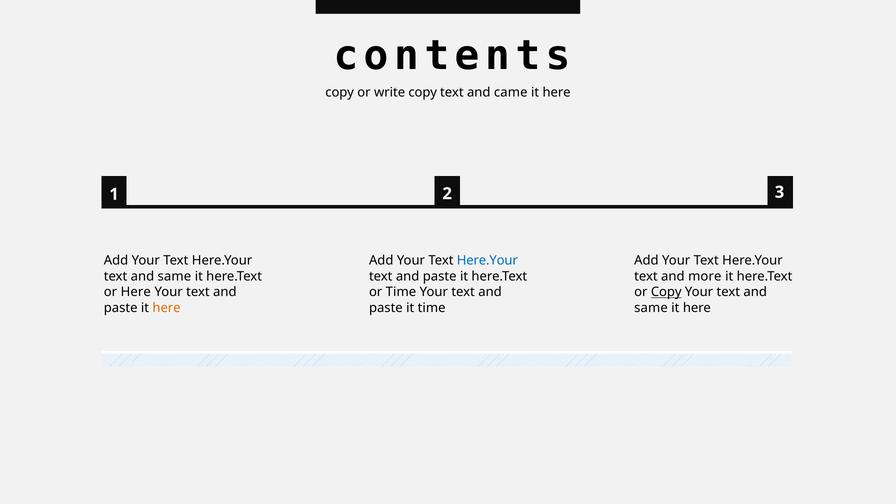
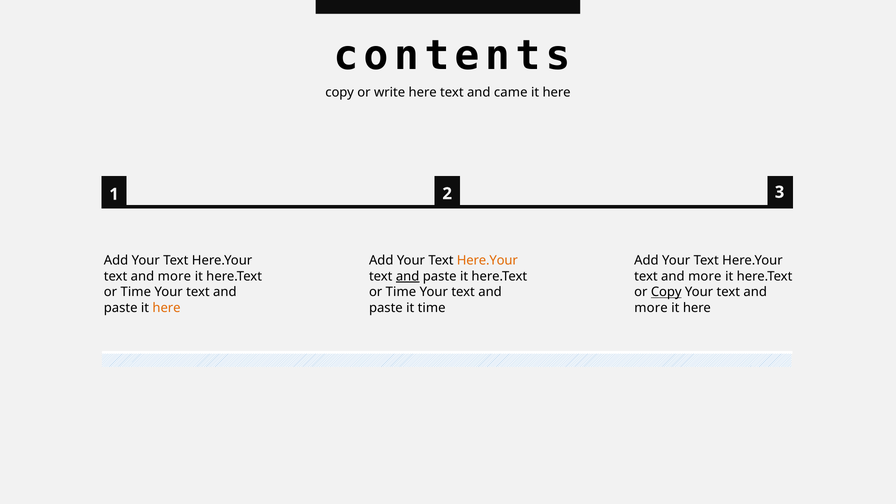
write copy: copy -> here (423, 93)
Here.Your colour: blue -> orange (487, 261)
same: same -> more (174, 276)
and underline: none -> present (408, 276)
Here: Here -> Time (136, 292)
same: same -> more (651, 308)
